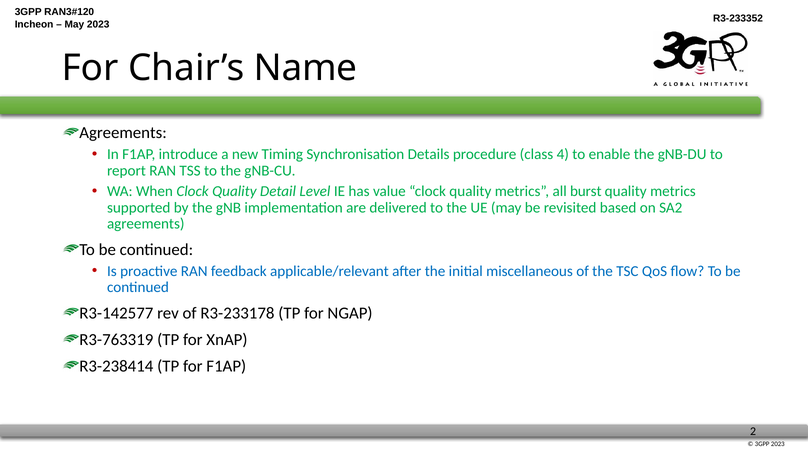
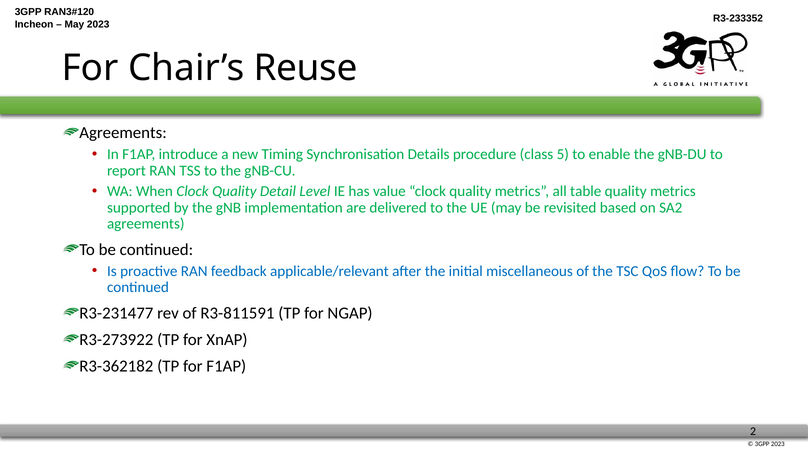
Name: Name -> Reuse (306, 68)
4: 4 -> 5 (563, 154)
burst: burst -> table (586, 191)
R3-142577: R3-142577 -> R3-231477 (116, 313)
R3-233178: R3-233178 -> R3-811591 (237, 313)
R3-763319: R3-763319 -> R3-273922 (116, 340)
R3-238414: R3-238414 -> R3-362182 (116, 367)
